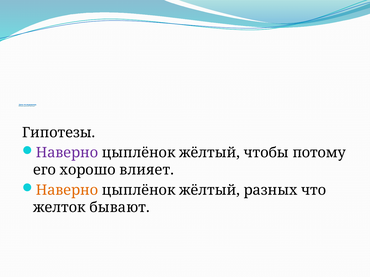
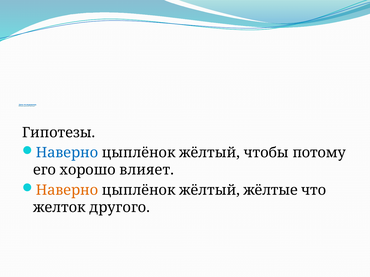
Наверно colour: purple -> blue (67, 153)
жёлтый разных: разных -> жёлтые (271, 190)
бывают: бывают -> другого (120, 208)
